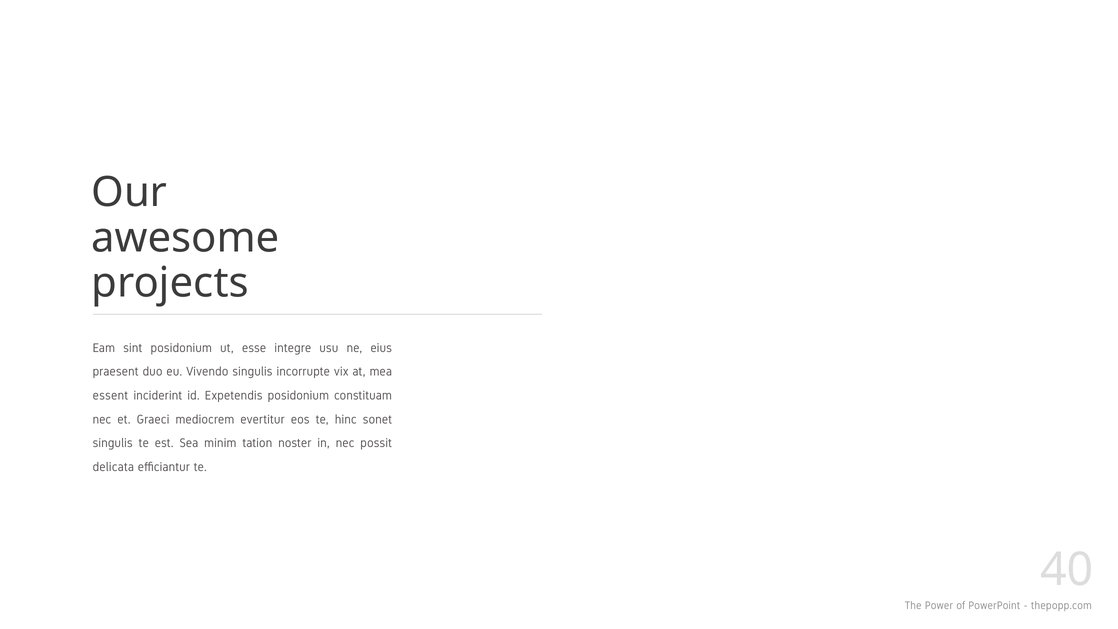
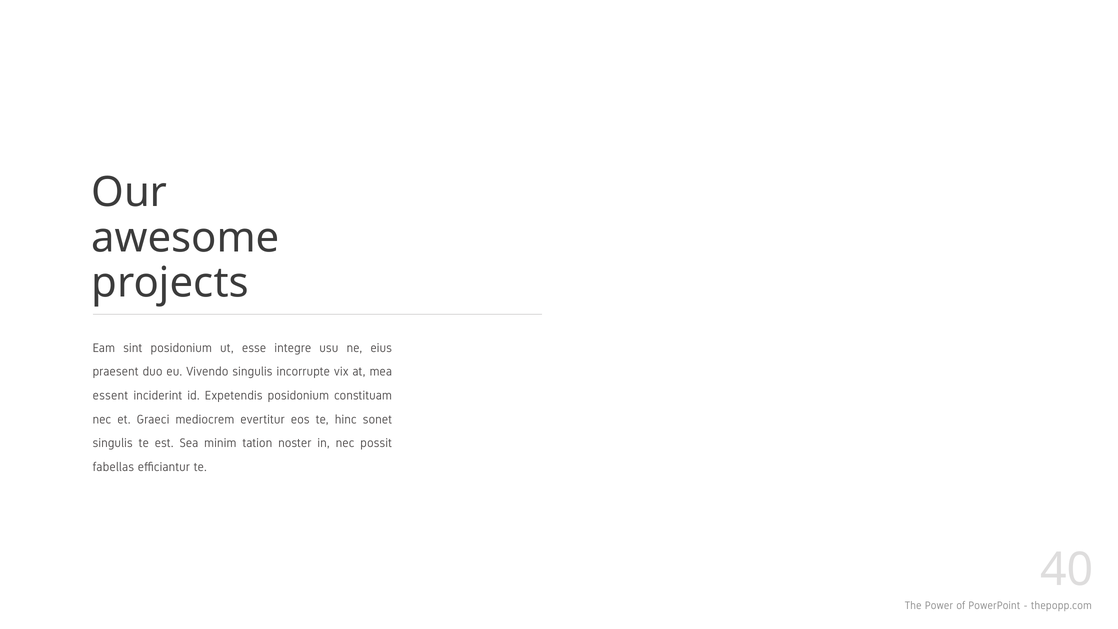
delicata: delicata -> fabellas (113, 467)
